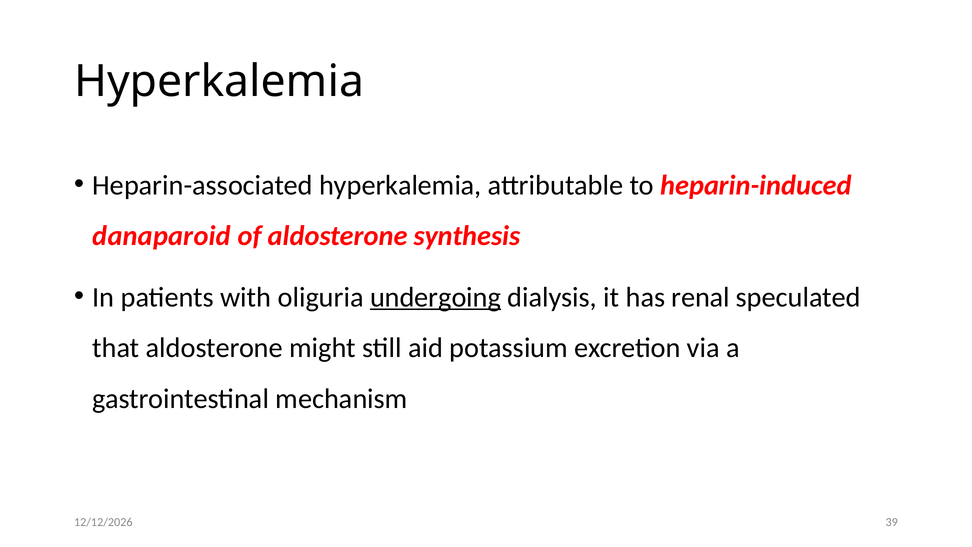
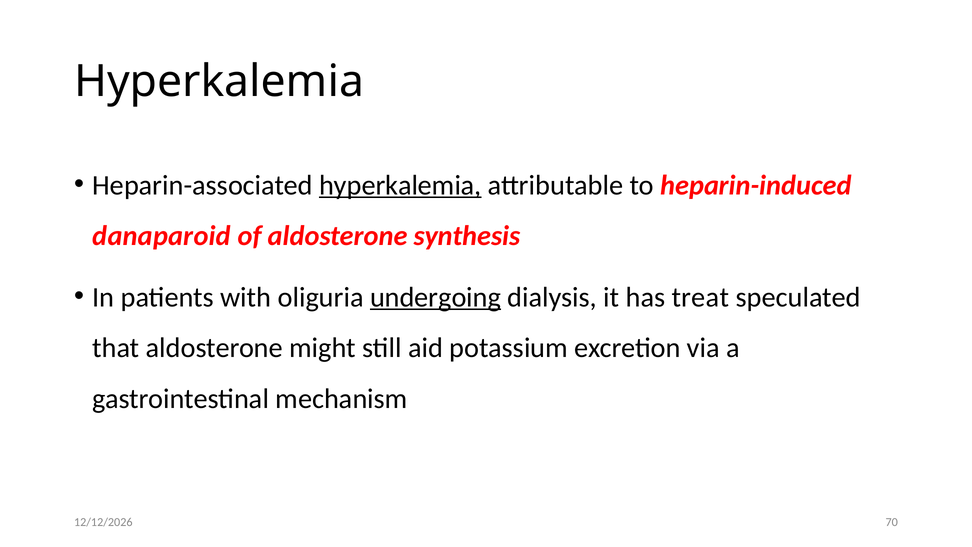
hyperkalemia underline: none -> present (400, 185)
renal: renal -> treat (700, 297)
39: 39 -> 70 (892, 522)
